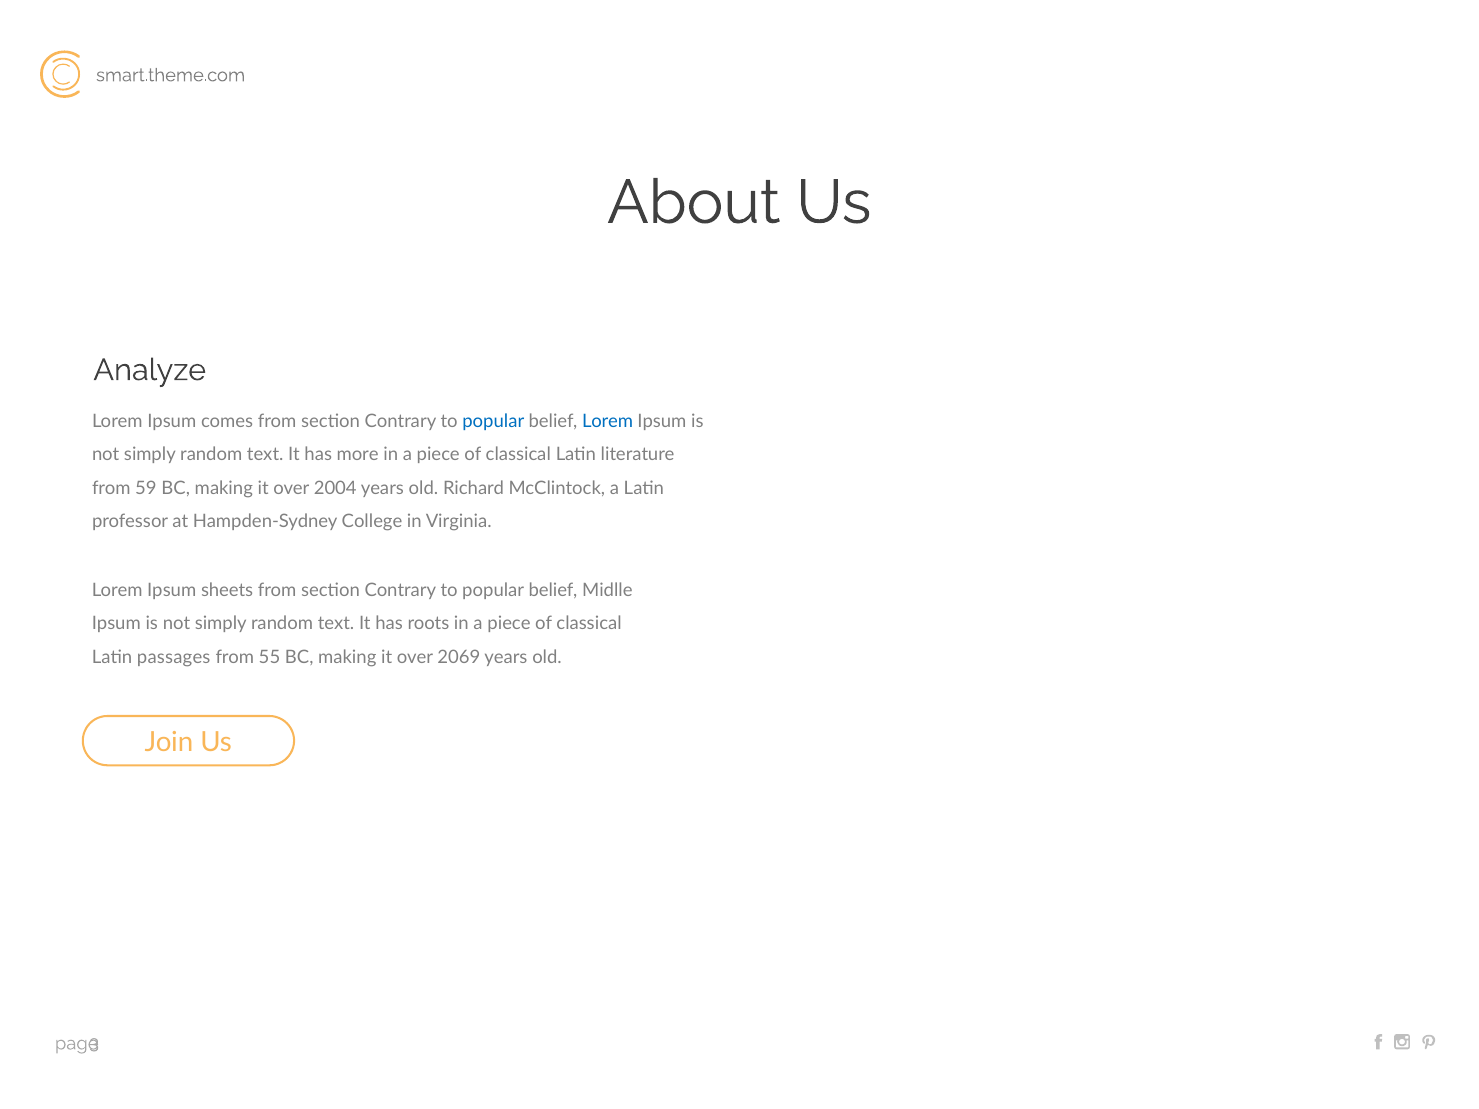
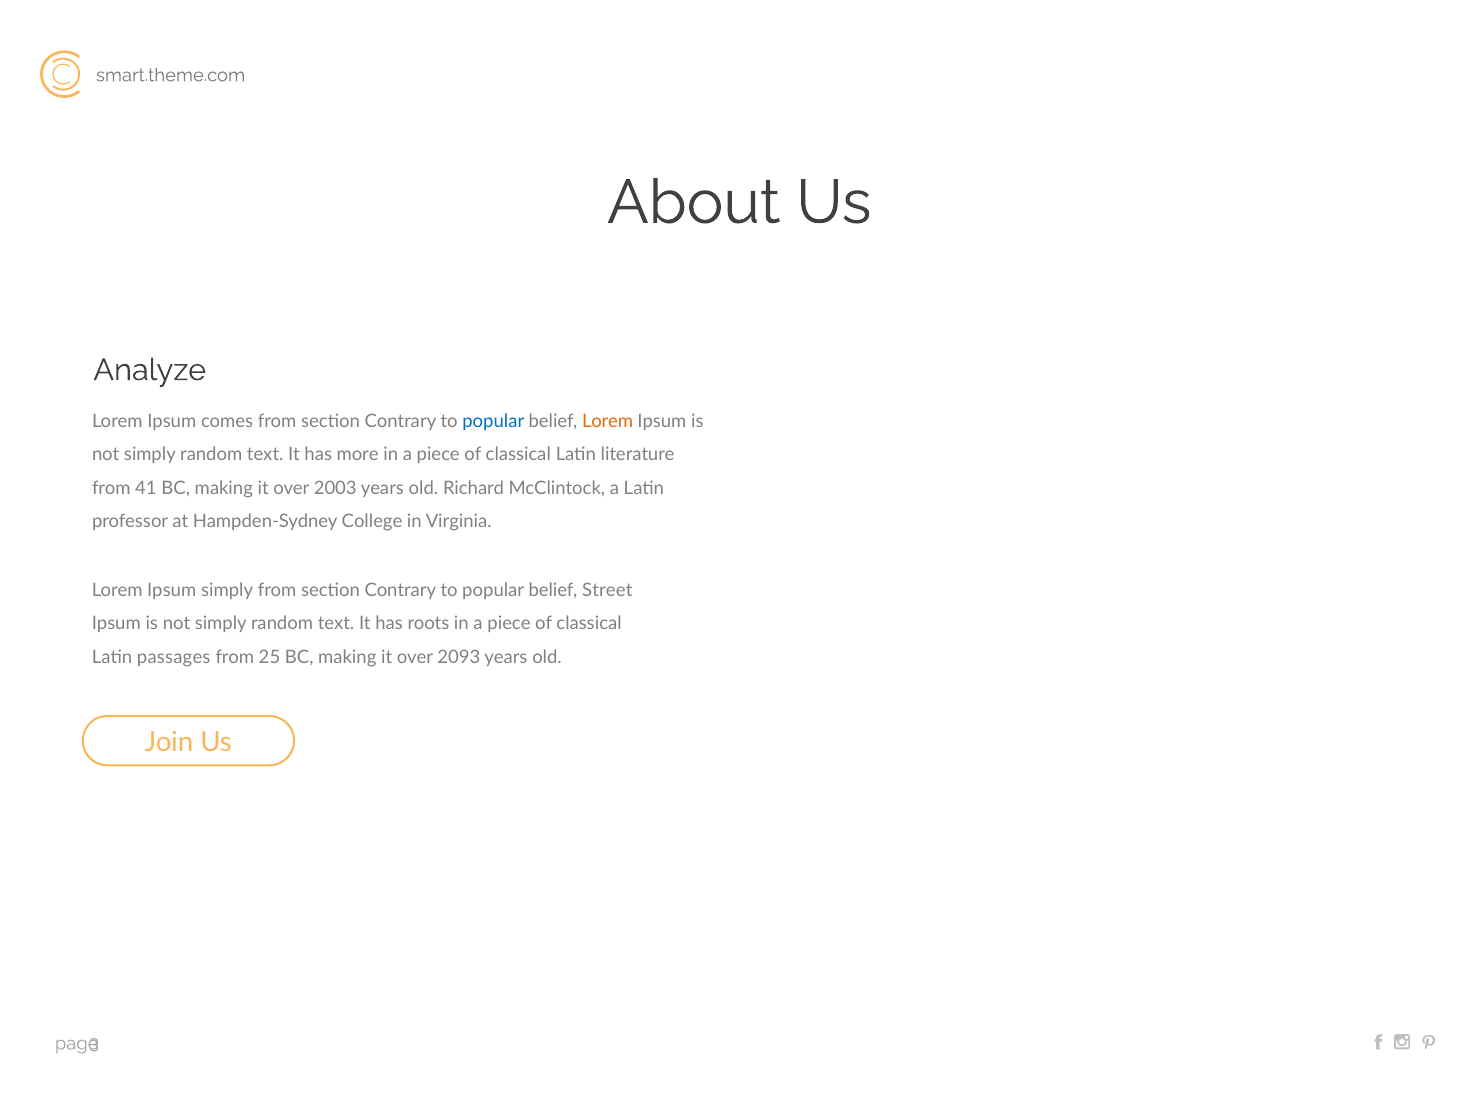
Lorem colour: blue -> orange (608, 421)
59: 59 -> 41 (146, 488)
2004: 2004 -> 2003 (335, 488)
Ipsum sheets: sheets -> simply (227, 591)
Midlle: Midlle -> Street (607, 591)
55: 55 -> 25 (270, 657)
2069: 2069 -> 2093 (459, 657)
